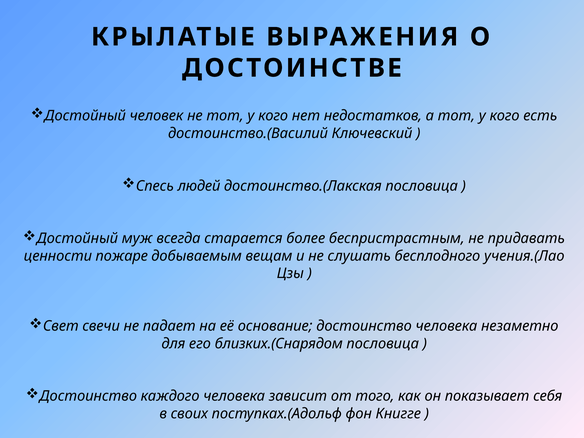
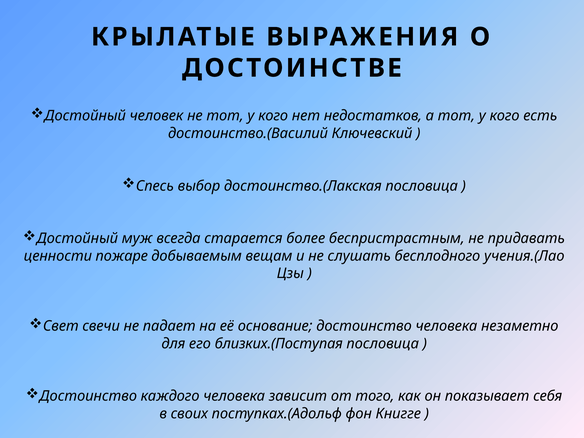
людей: людей -> выбор (199, 186)
близких.(Снарядом: близких.(Снарядом -> близких.(Поступая (279, 344)
